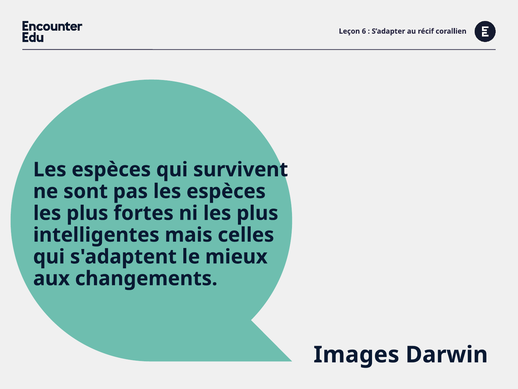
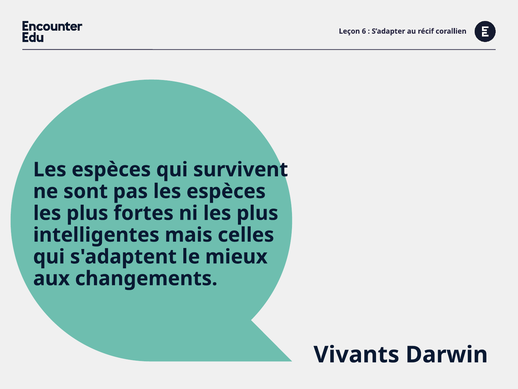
Images: Images -> Vivants (356, 354)
